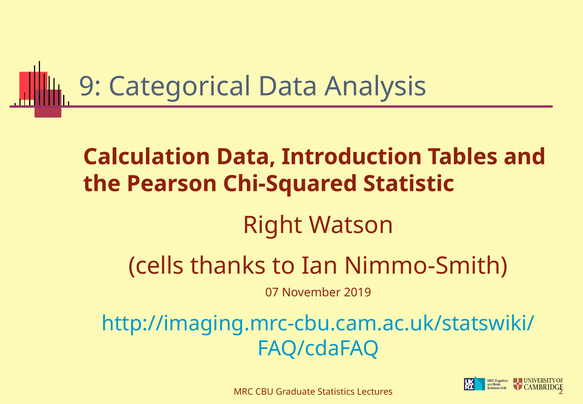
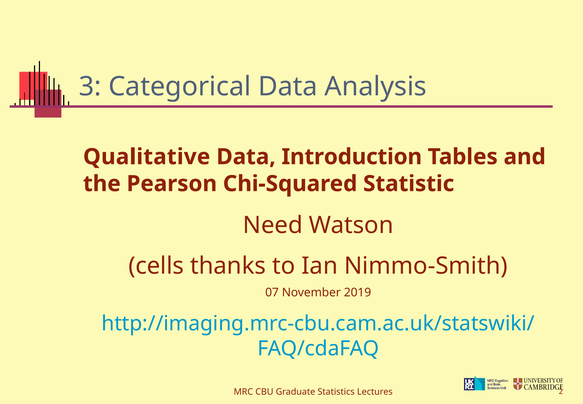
9: 9 -> 3 (90, 87)
Calculation: Calculation -> Qualitative (147, 157)
Right: Right -> Need (273, 225)
